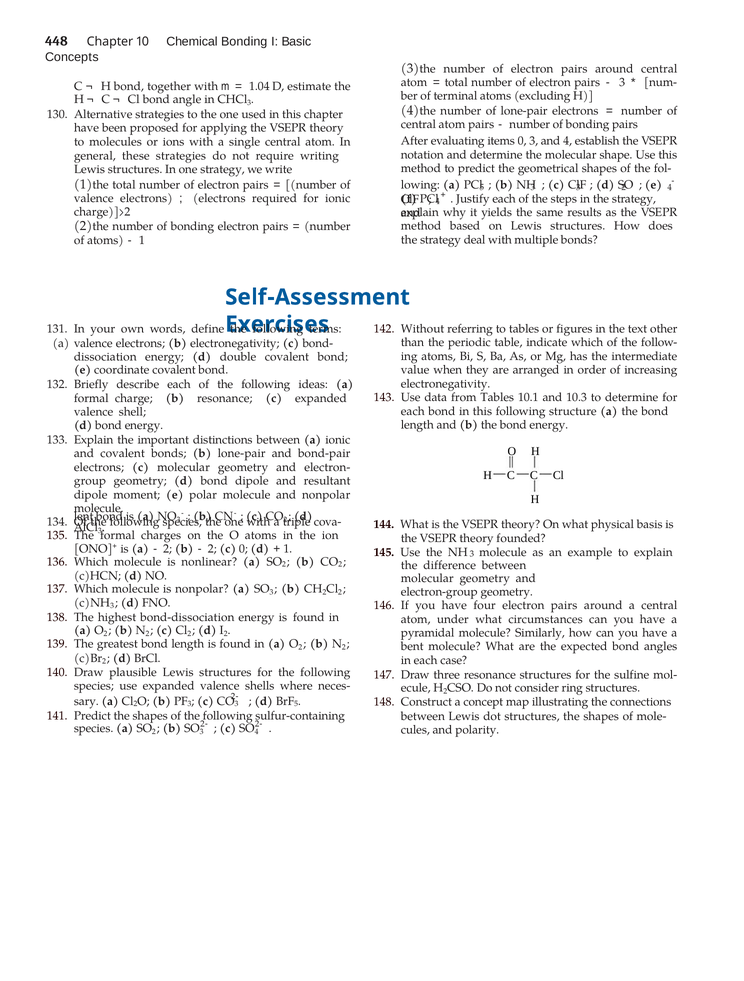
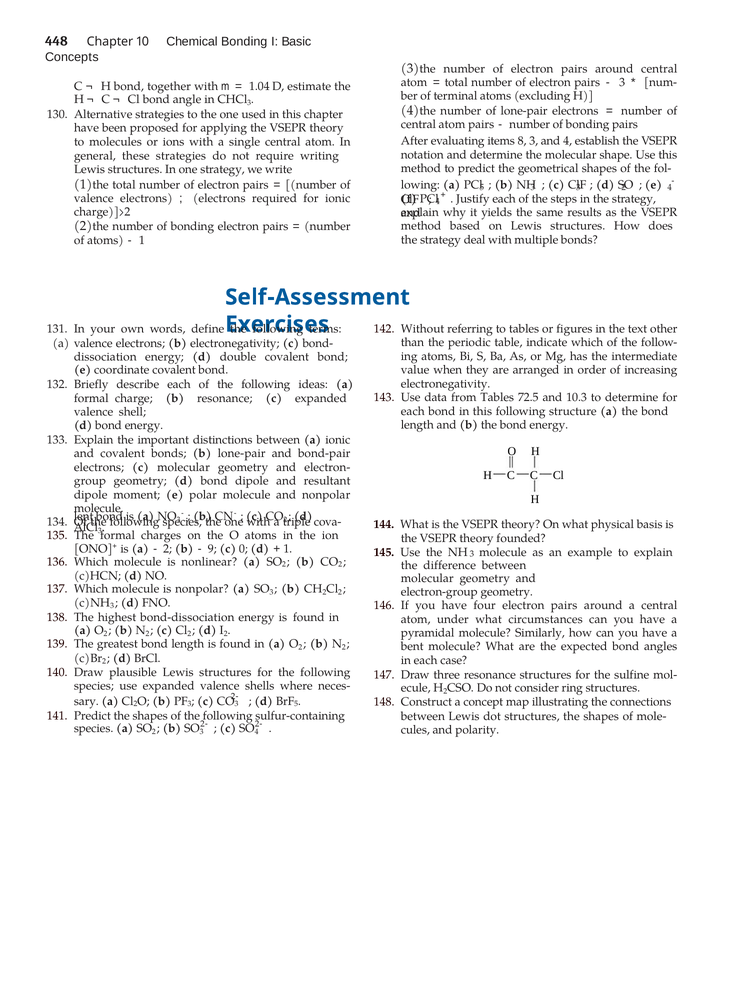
items 0: 0 -> 8 (522, 141)
10.1: 10.1 -> 72.5 (528, 397)
2: 2 -> 9 (212, 549)
